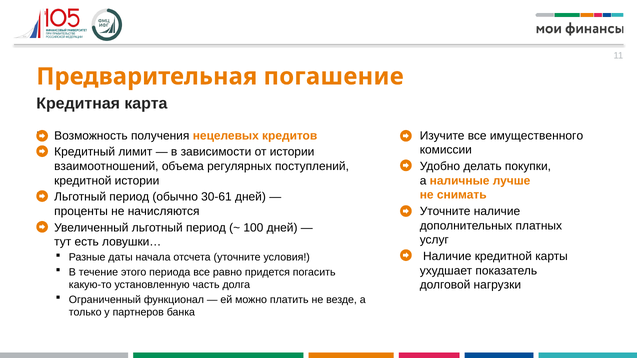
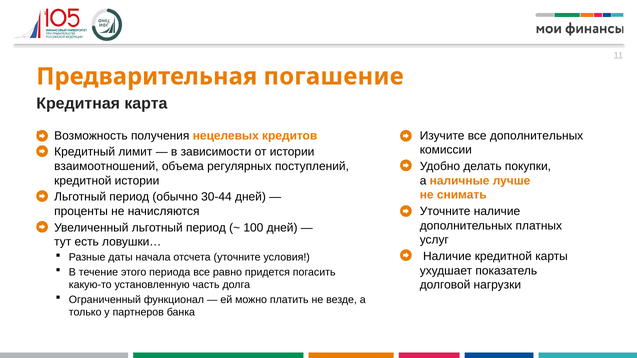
все имущественного: имущественного -> дополнительных (537, 136)
30-61: 30-61 -> 30-44 (216, 197)
